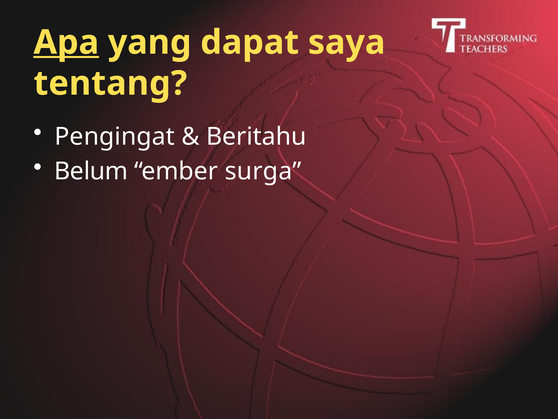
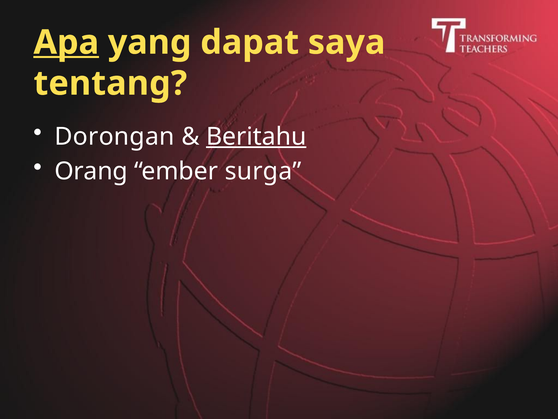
Pengingat: Pengingat -> Dorongan (115, 136)
Beritahu underline: none -> present (256, 136)
Belum: Belum -> Orang (91, 171)
